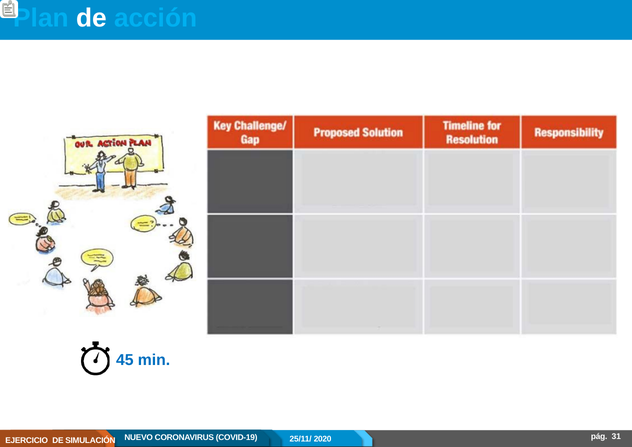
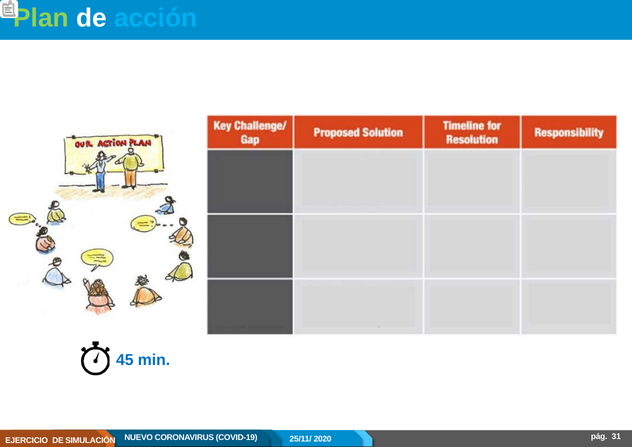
Plan colour: light blue -> light green (41, 18)
